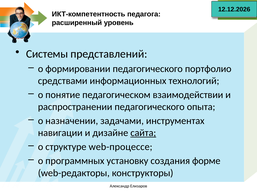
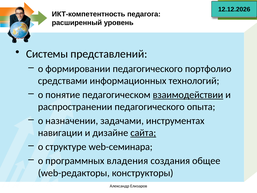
взаимодействии underline: none -> present (188, 95)
web-процессе: web-процессе -> web-семинара (121, 147)
установку: установку -> владения (127, 161)
форме: форме -> общее (206, 161)
